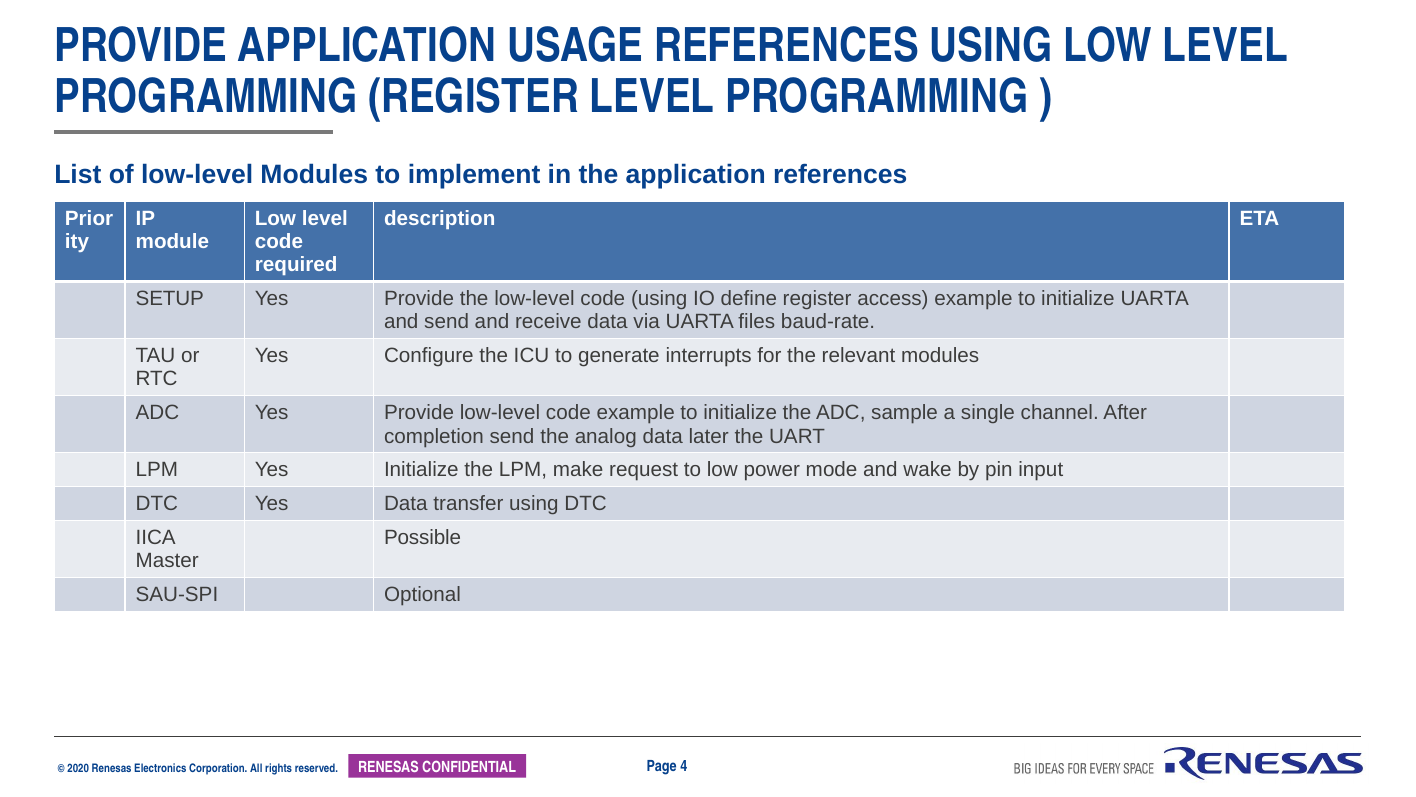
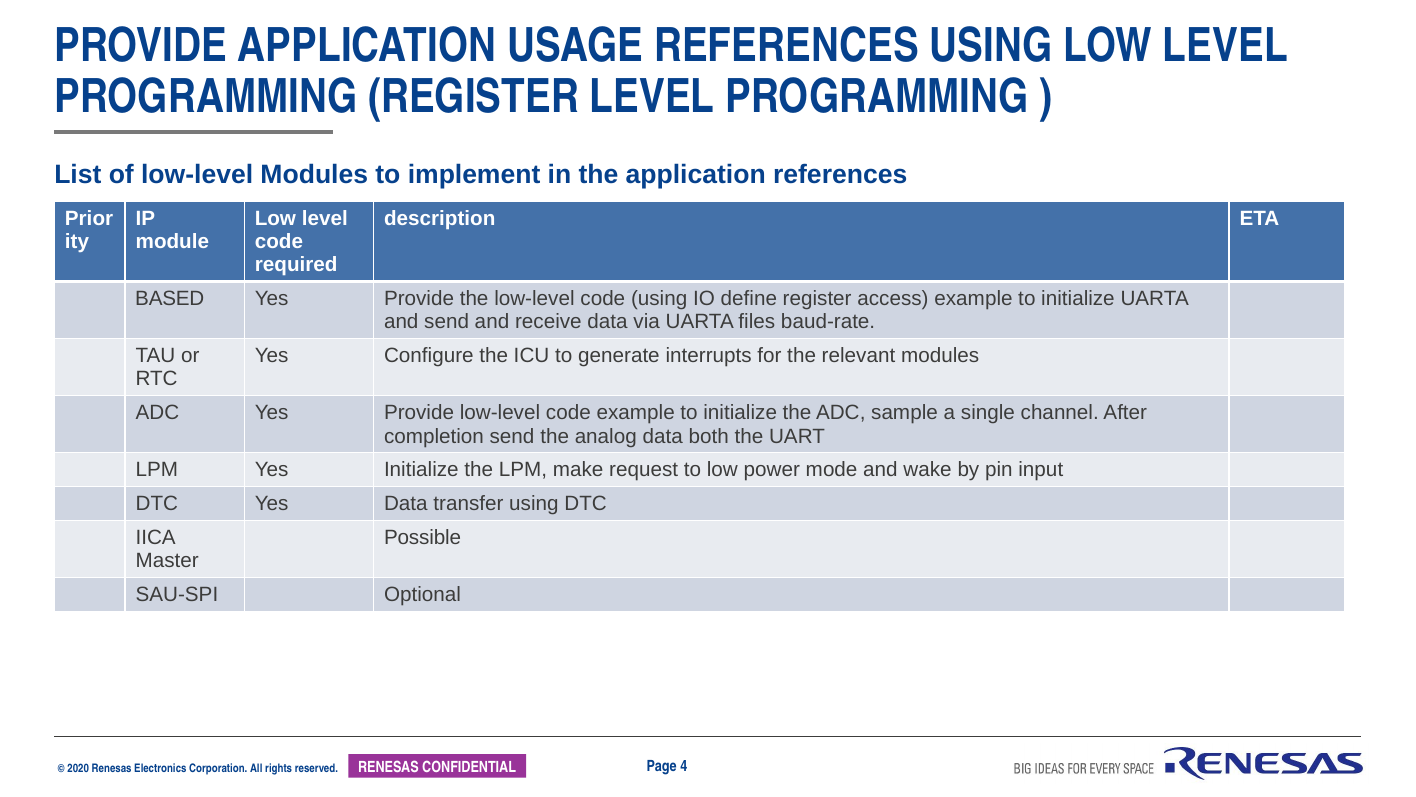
SETUP: SETUP -> BASED (170, 299)
later: later -> both (709, 436)
